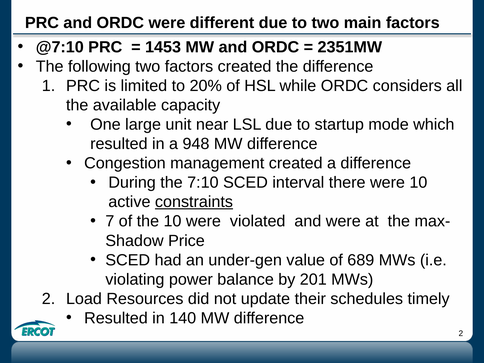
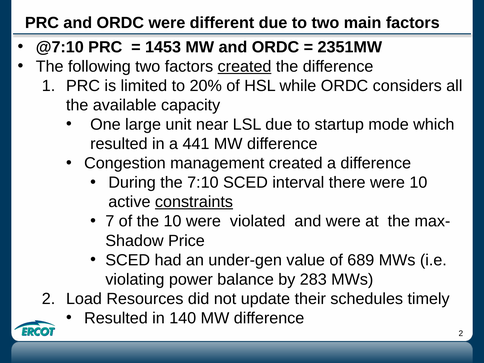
created underline: none -> present (245, 66)
948: 948 -> 441 (196, 144)
201: 201 -> 283 (313, 279)
